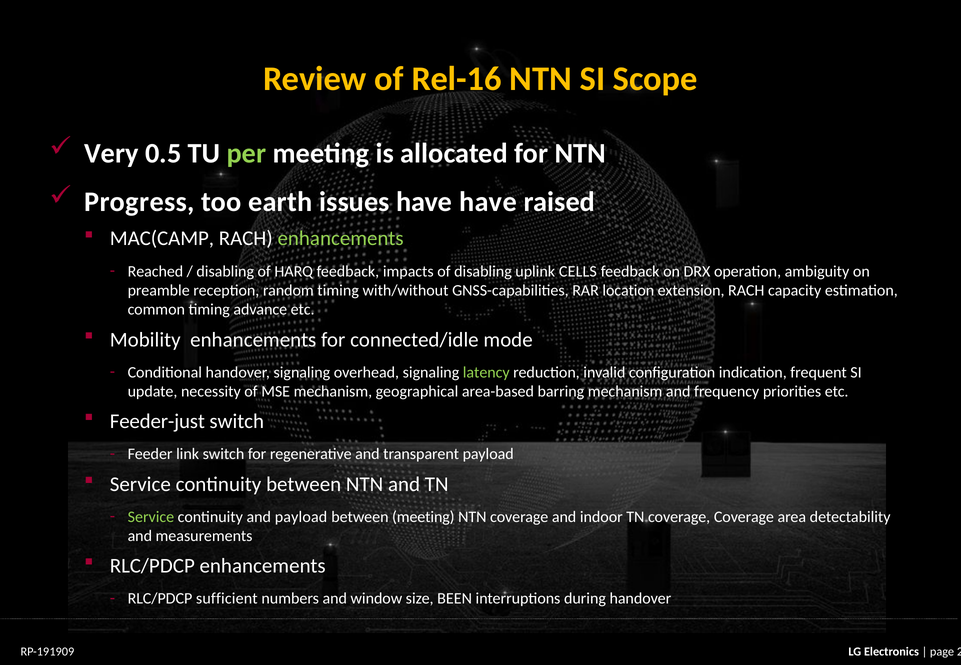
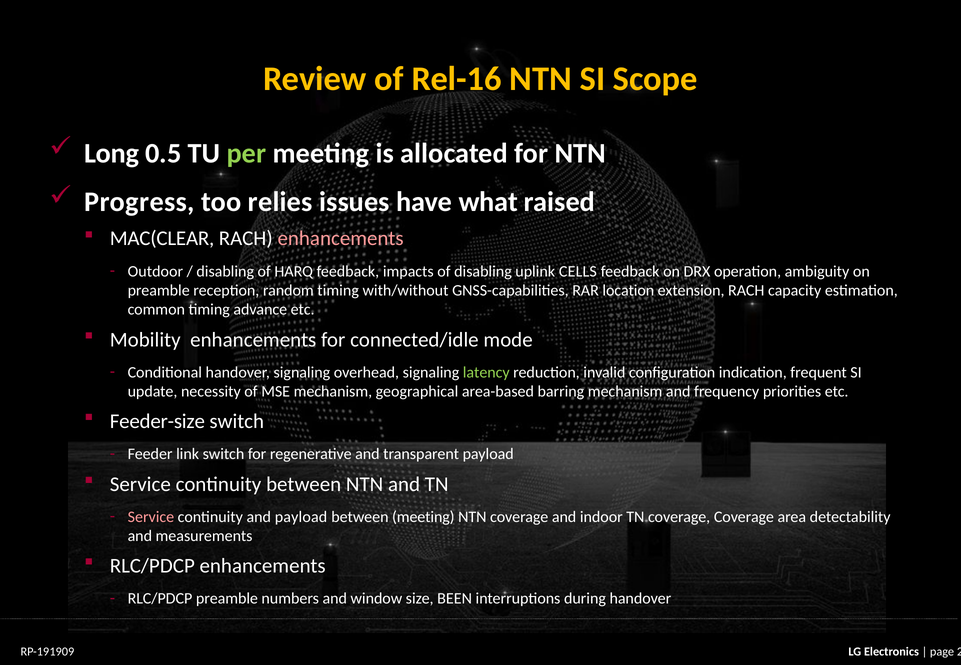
Very: Very -> Long (112, 153)
earth: earth -> relies (280, 202)
have have: have -> what (488, 202)
MAC(CAMP: MAC(CAMP -> MAC(CLEAR (162, 239)
enhancements colour: light green -> pink (341, 239)
Reached: Reached -> Outdoor (155, 271)
Feeder-just: Feeder-just -> Feeder-size (157, 422)
Service colour: light green -> pink (151, 517)
RLC/PDCP sufficient: sufficient -> preamble (227, 599)
